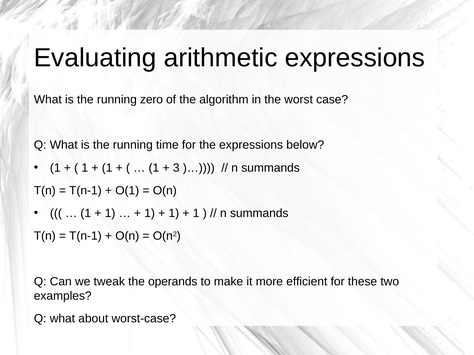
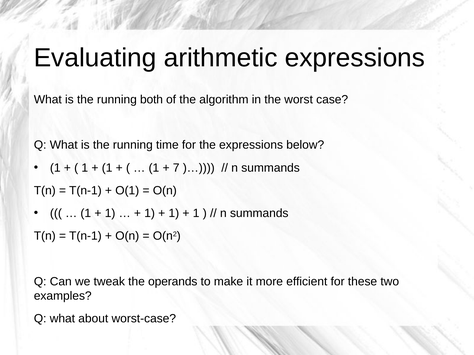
zero: zero -> both (152, 100)
3: 3 -> 7 (176, 168)
